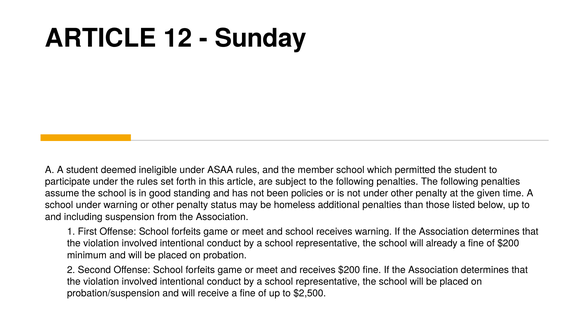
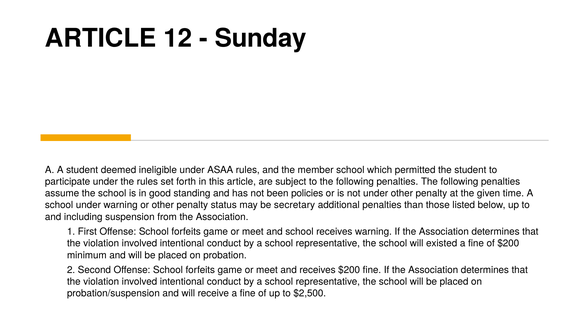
homeless: homeless -> secretary (294, 205)
already: already -> existed (442, 243)
